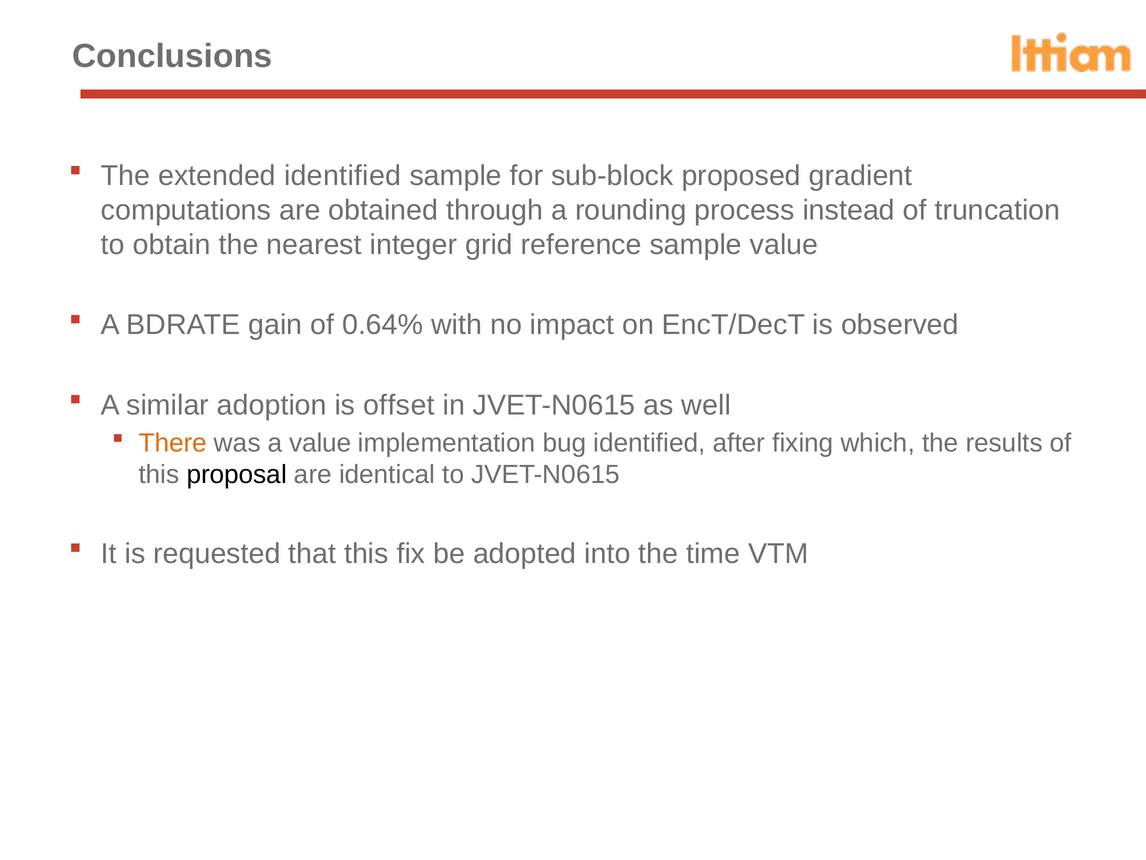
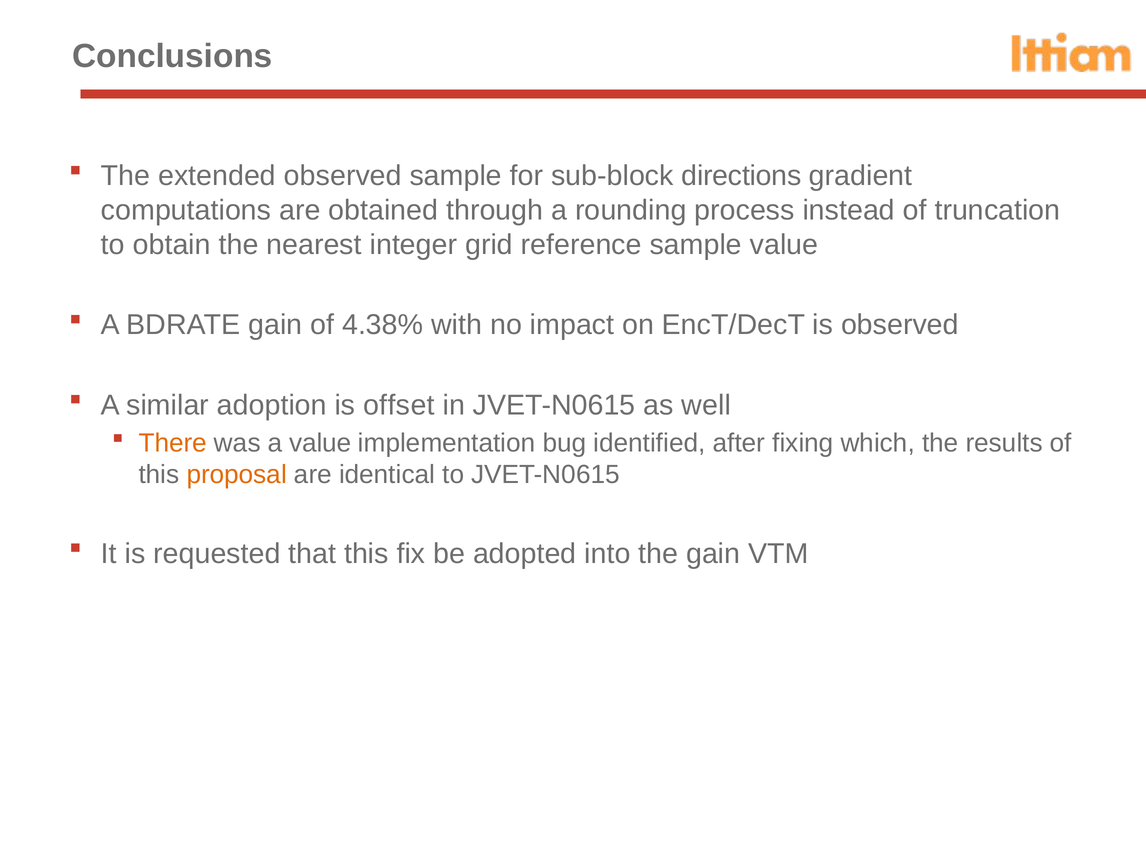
extended identified: identified -> observed (343, 176)
proposed: proposed -> directions (741, 176)
0.64%: 0.64% -> 4.38% (383, 325)
proposal colour: black -> orange (237, 474)
the time: time -> gain (713, 553)
